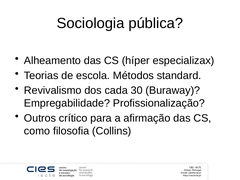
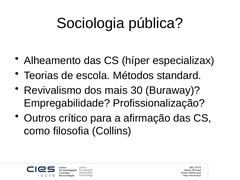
cada: cada -> mais (116, 90)
